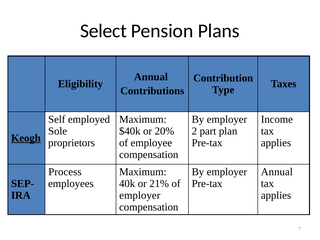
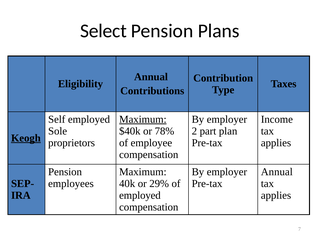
Maximum underline: none -> present (143, 119)
20%: 20% -> 78% (164, 131)
Process: Process -> Pension (65, 172)
21%: 21% -> 29% (159, 184)
employer: employer -> employed (140, 195)
